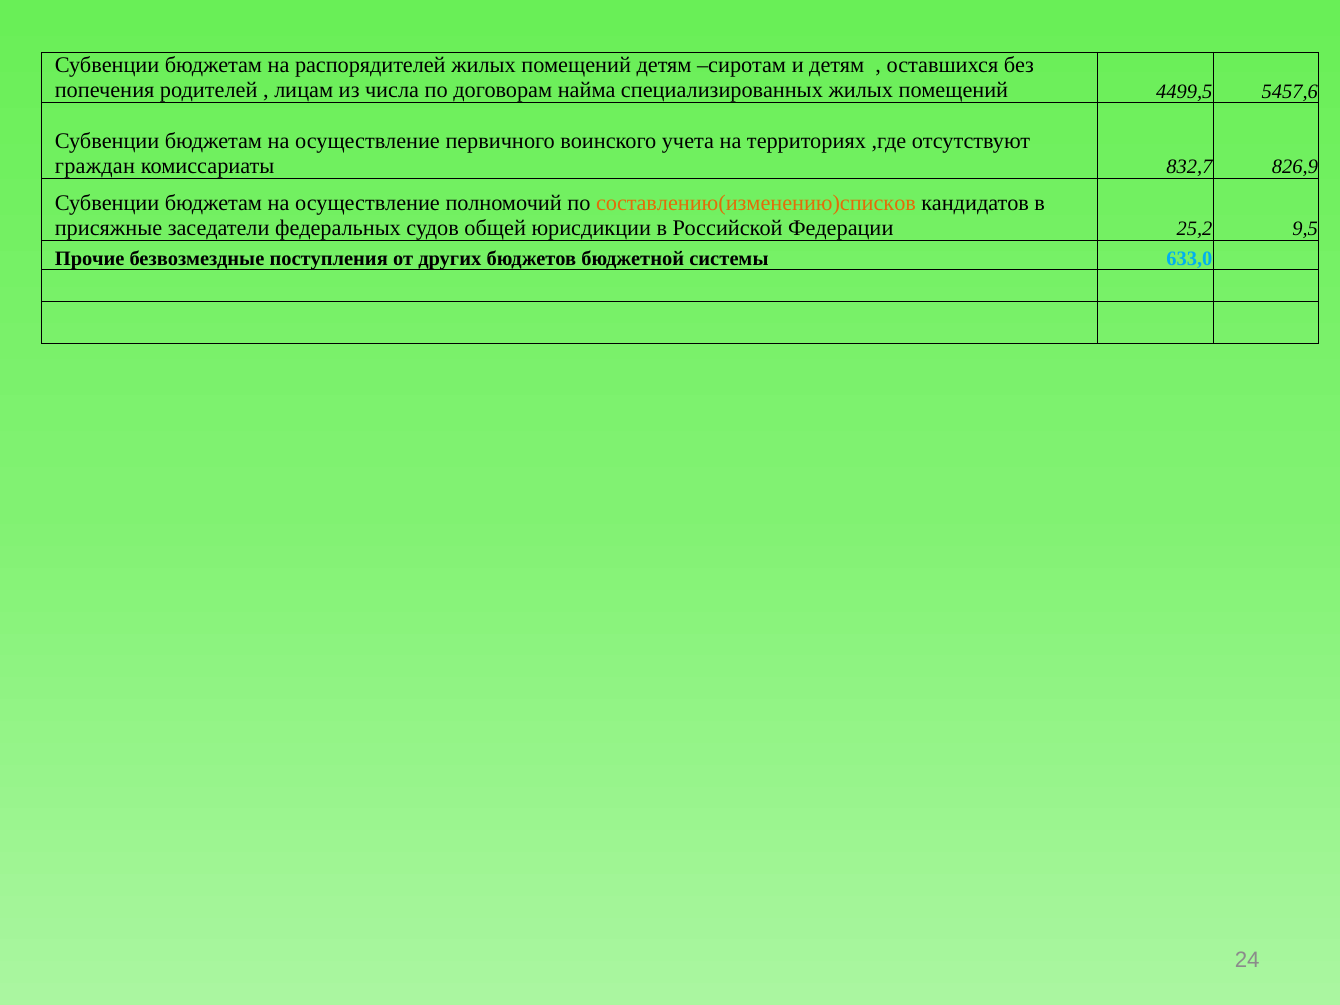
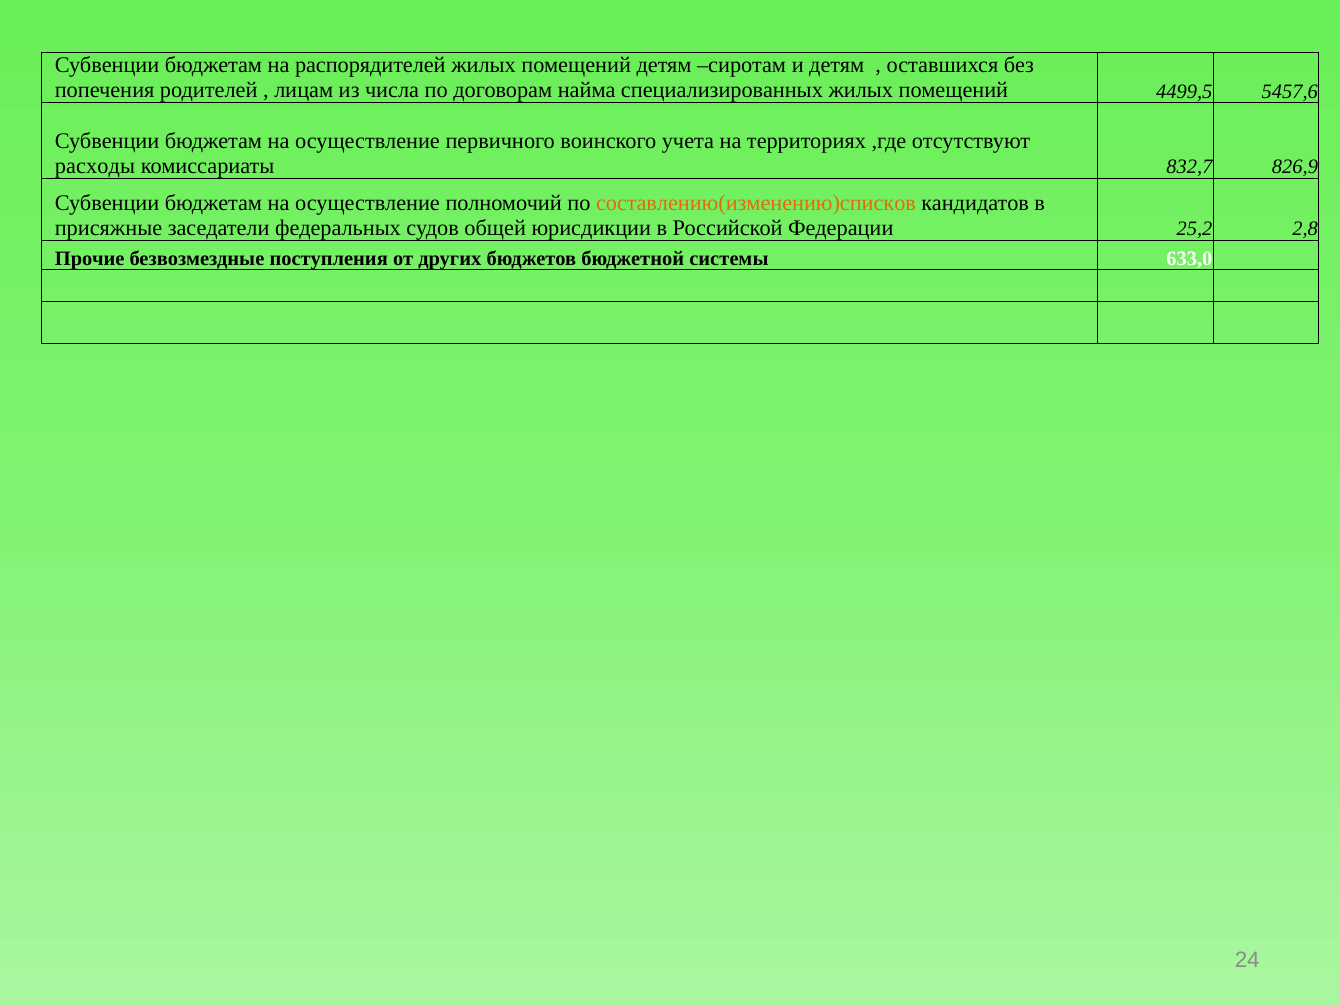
граждан: граждан -> расходы (95, 166)
9,5: 9,5 -> 2,8 (1305, 229)
633,0 colour: light blue -> white (1189, 259)
